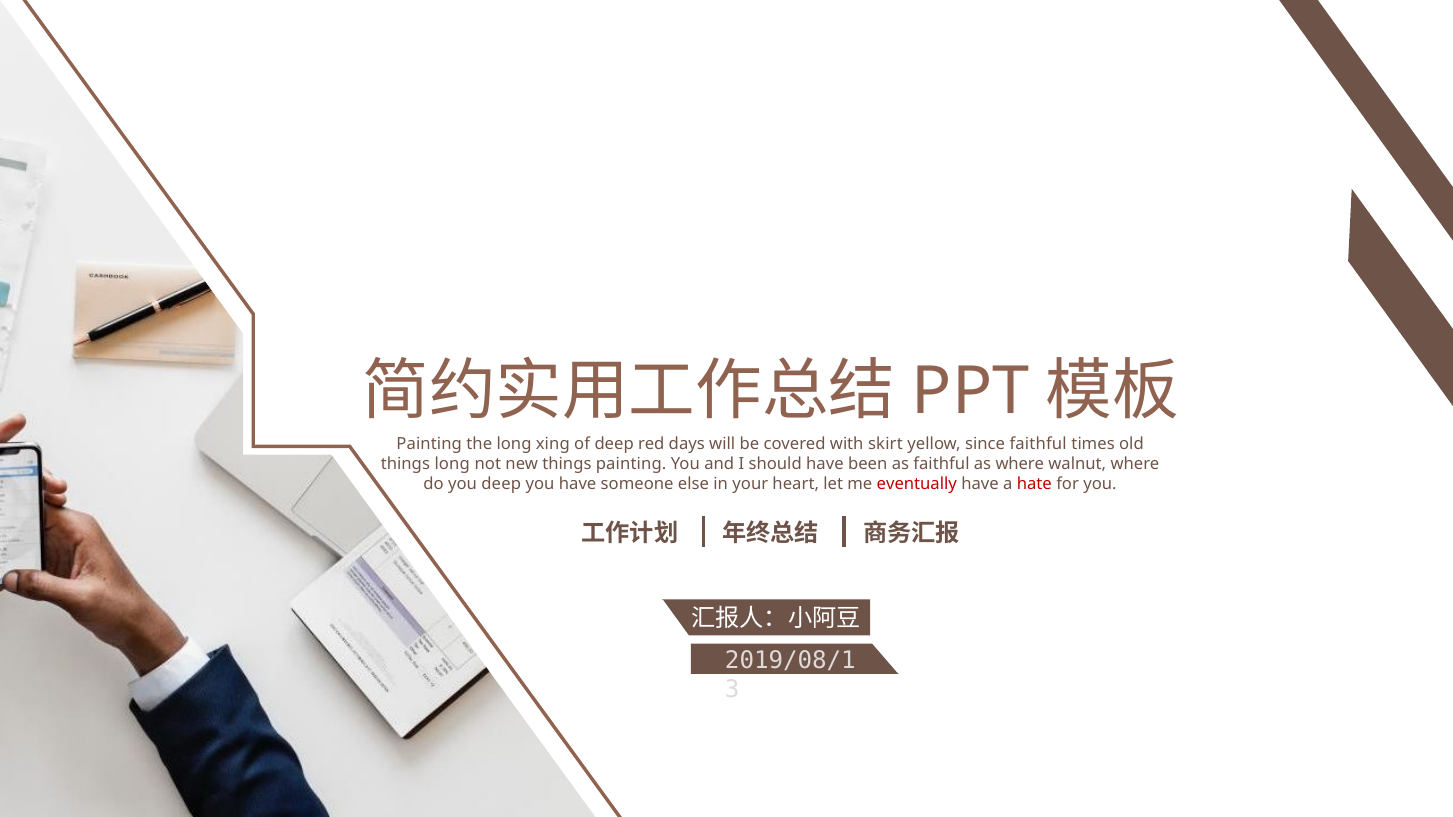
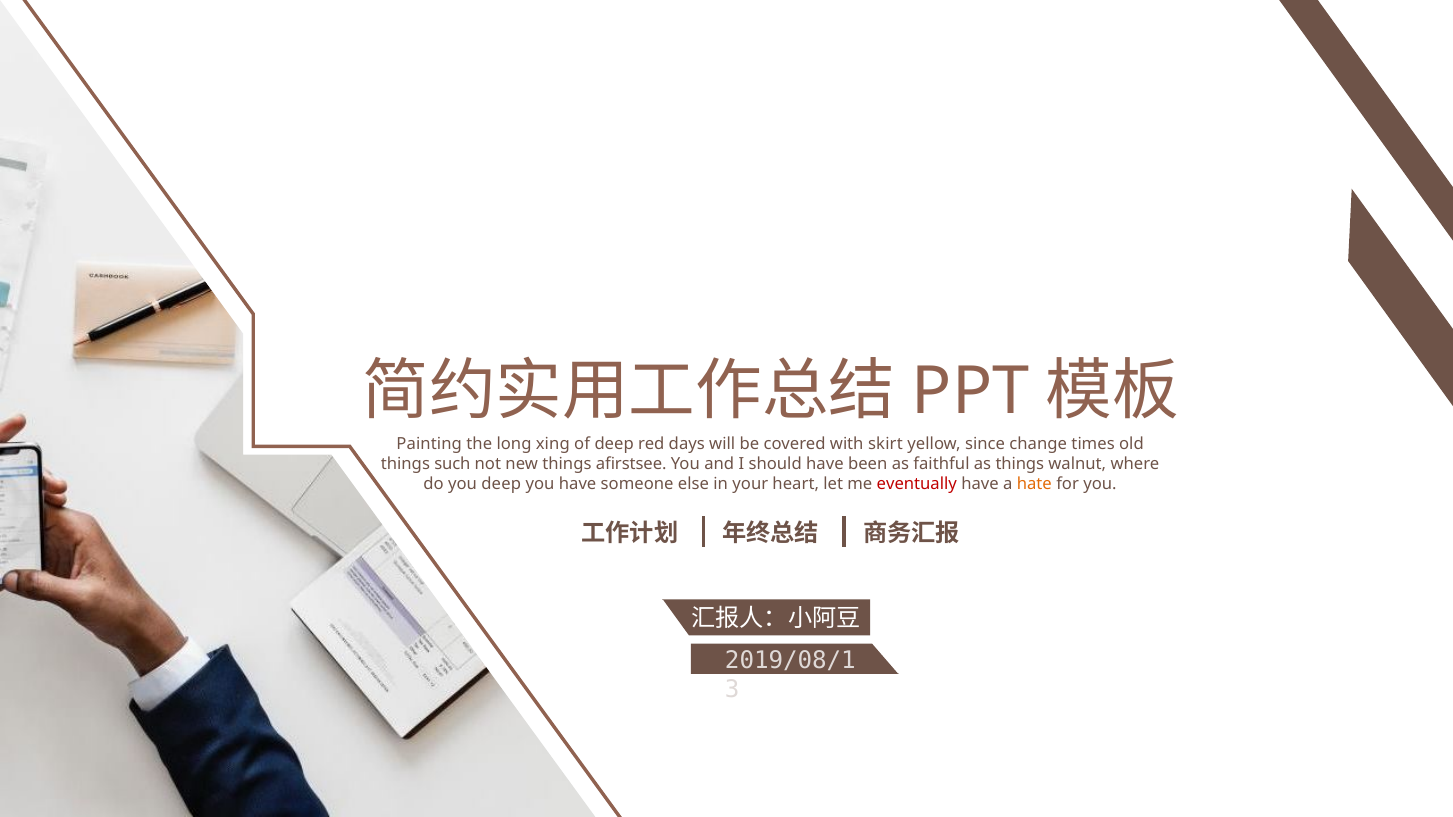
since faithful: faithful -> change (1038, 444)
things long: long -> such (452, 464)
things painting: painting -> afirstsee (631, 464)
as where: where -> things (1020, 464)
hate colour: red -> orange (1034, 484)
